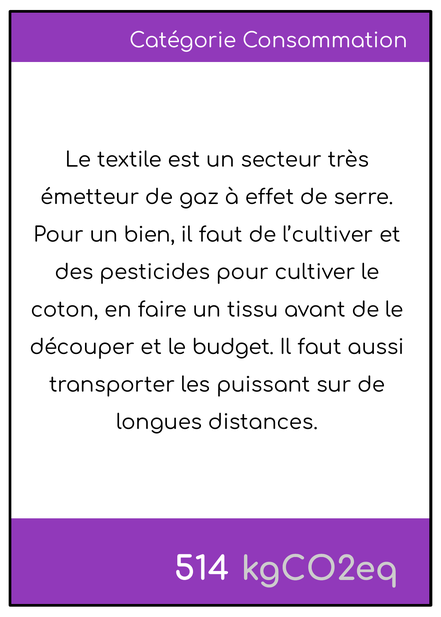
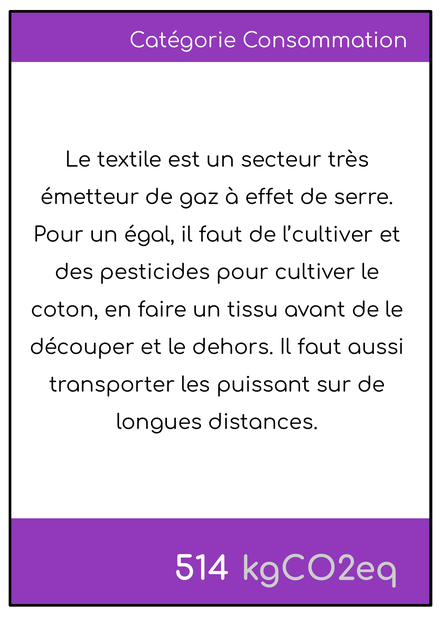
bien: bien -> égal (149, 235)
budget: budget -> dehors (233, 348)
